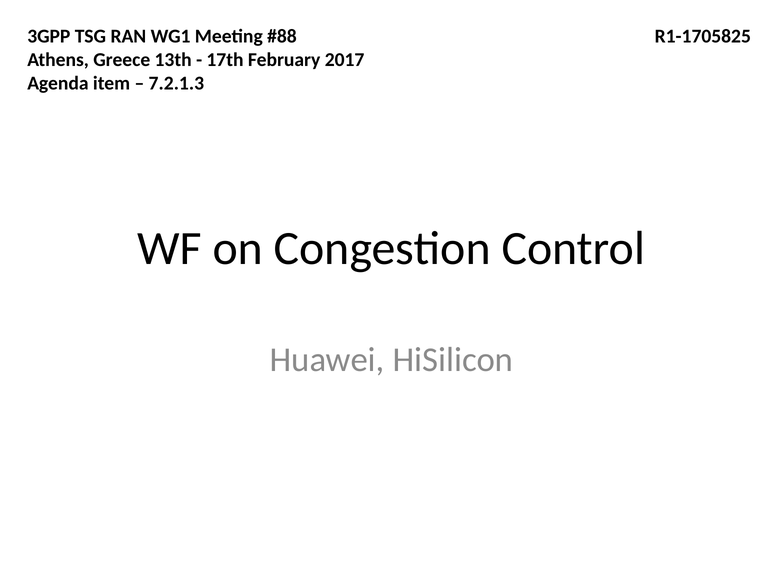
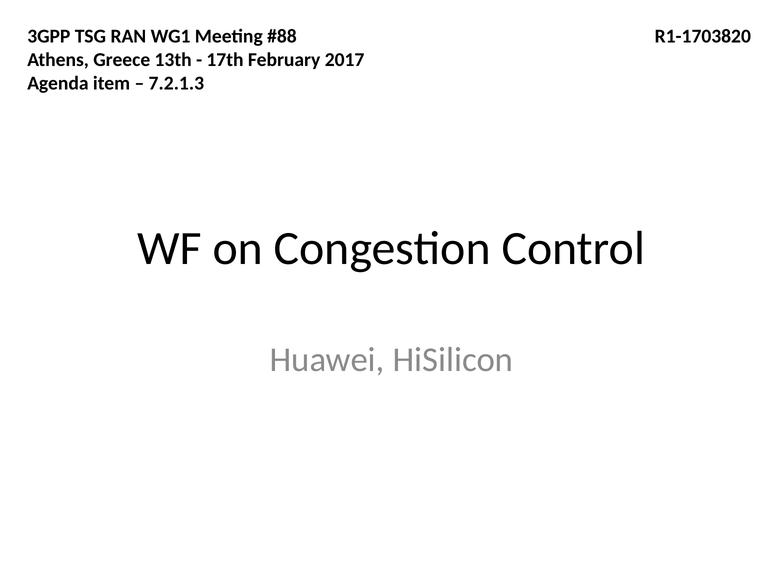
R1-1705825: R1-1705825 -> R1-1703820 (703, 36)
